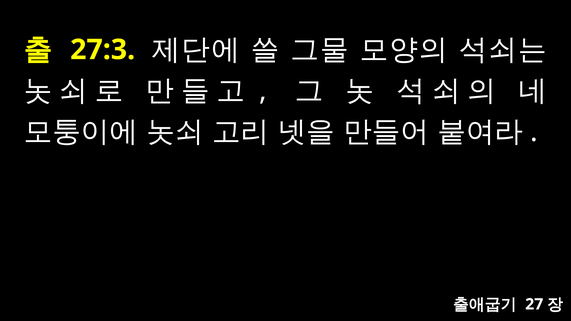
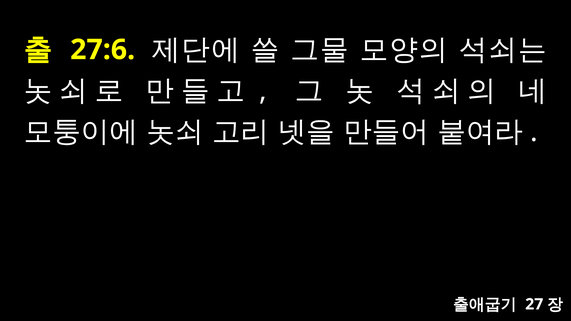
27:3: 27:3 -> 27:6 (103, 50)
